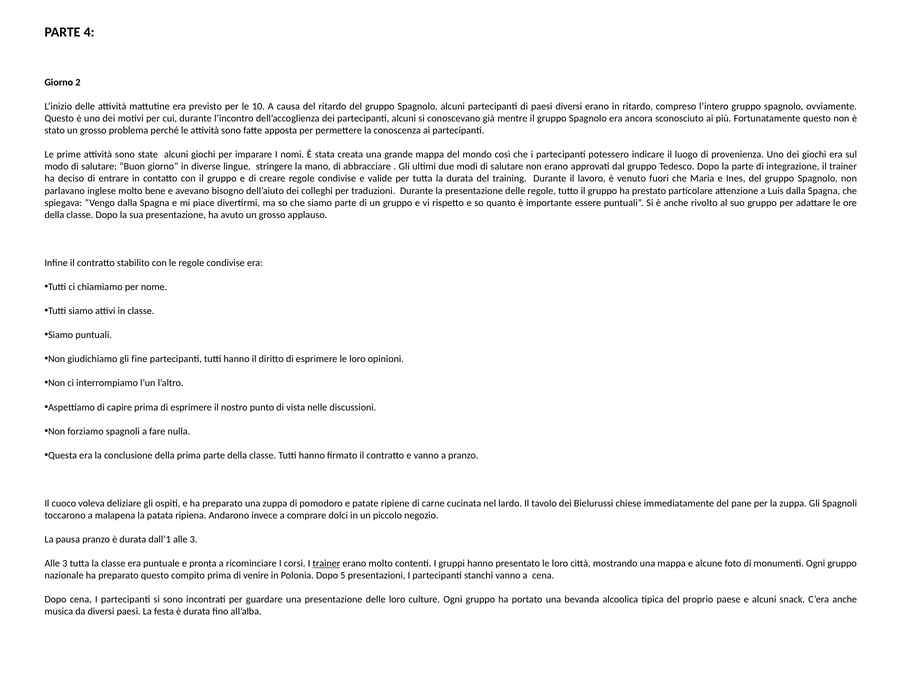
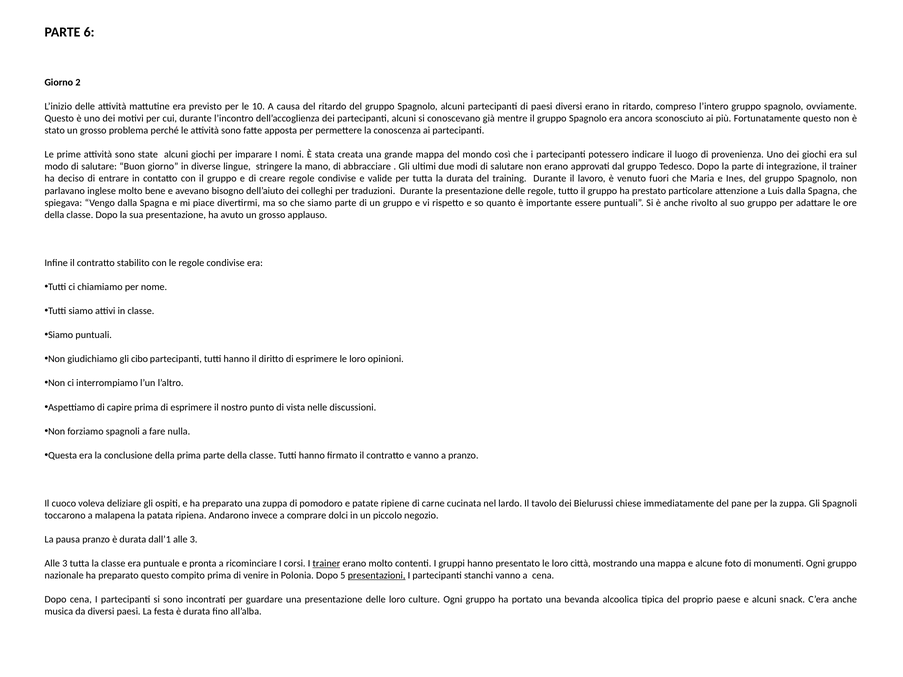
4: 4 -> 6 (89, 32)
fine: fine -> cibo (140, 359)
presentazioni underline: none -> present (377, 576)
